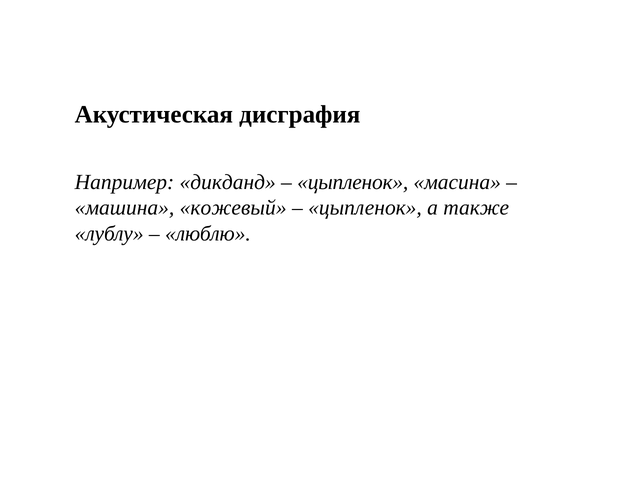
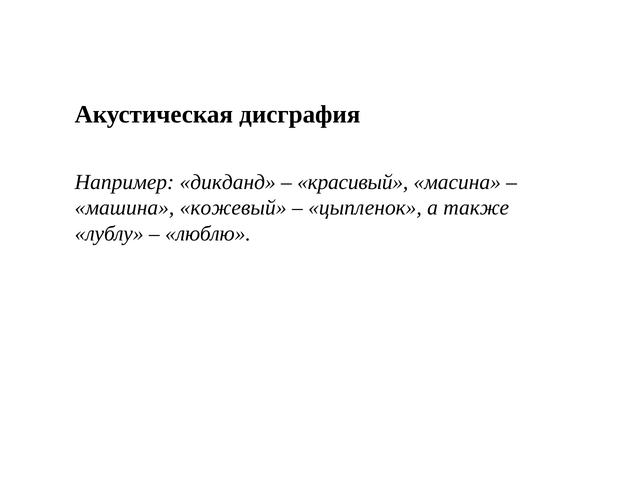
цыпленок: цыпленок -> красивый (353, 182)
